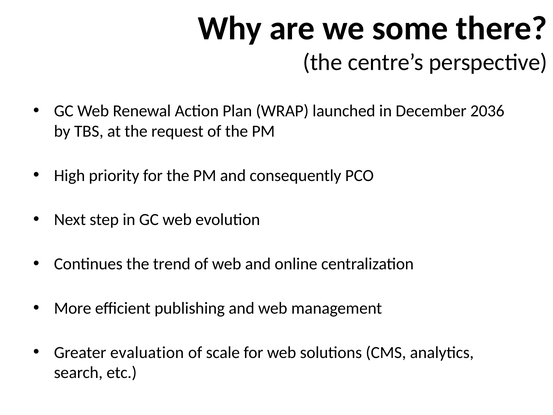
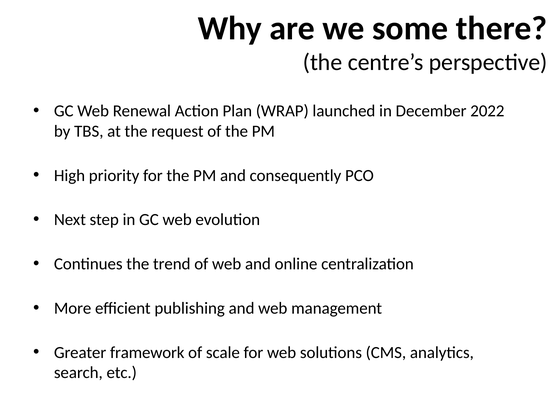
2036: 2036 -> 2022 (487, 111)
evaluation: evaluation -> framework (147, 352)
